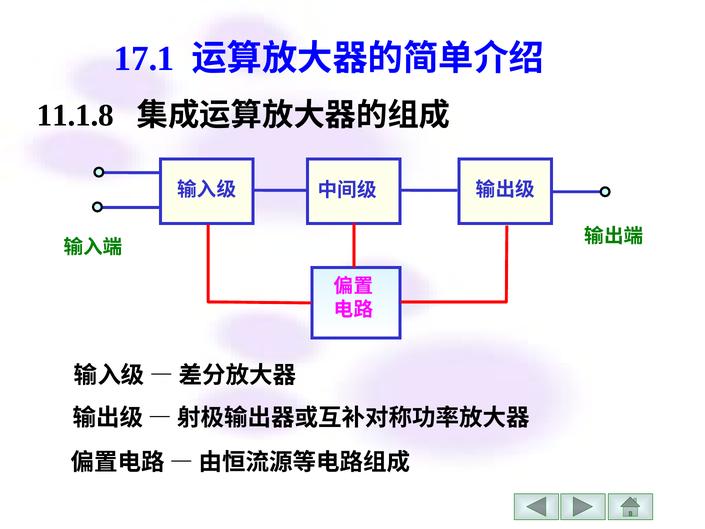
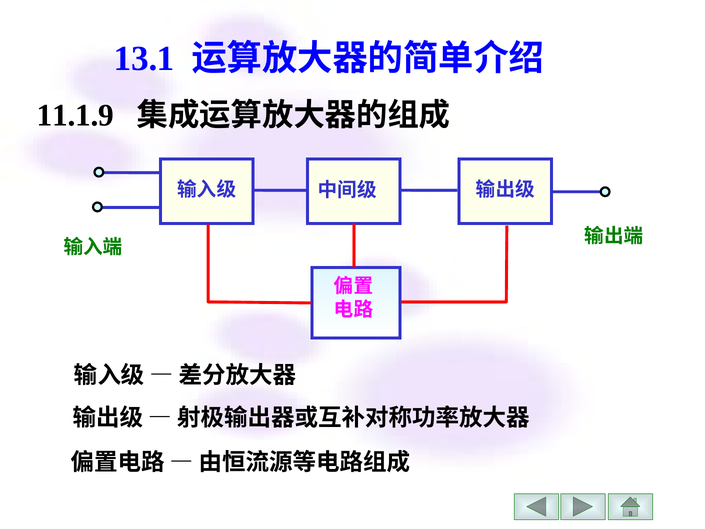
17.1: 17.1 -> 13.1 (144, 58)
11.1.8: 11.1.8 -> 11.1.9 (75, 115)
